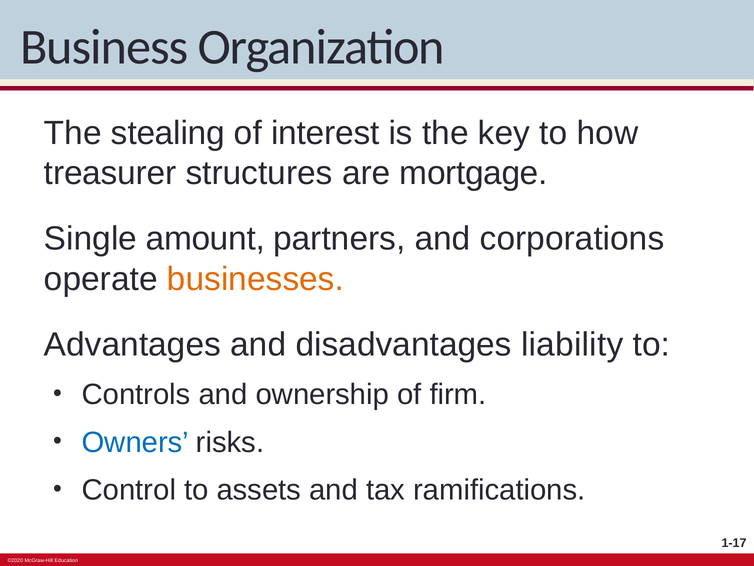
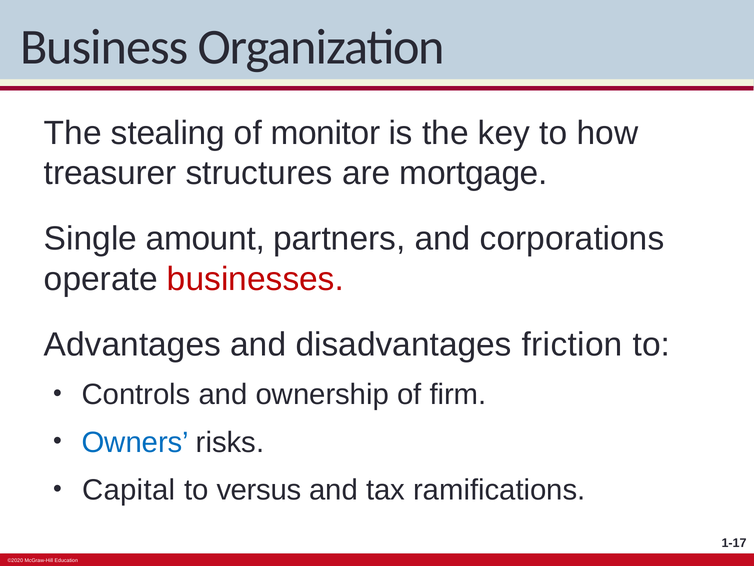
interest: interest -> monitor (325, 133)
businesses colour: orange -> red (255, 279)
liability: liability -> friction (572, 344)
Control: Control -> Capital (129, 490)
assets: assets -> versus (259, 490)
